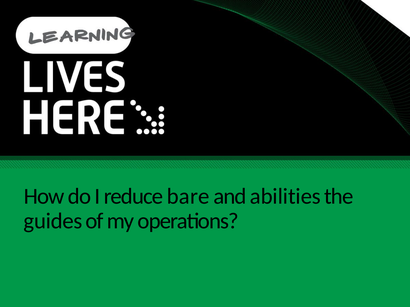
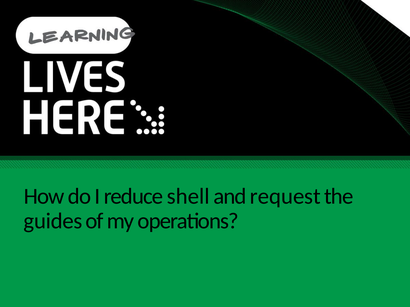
bare: bare -> shell (188, 197)
abilities: abilities -> request (285, 197)
